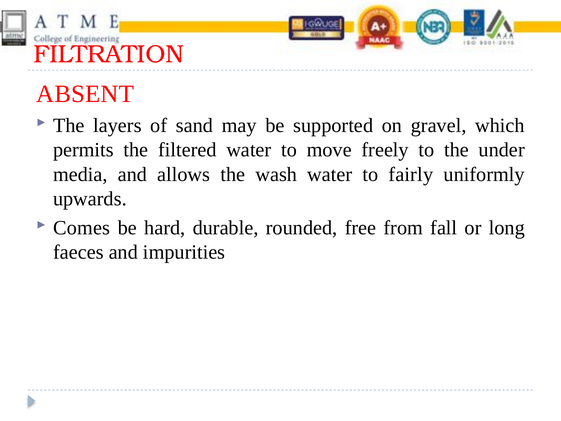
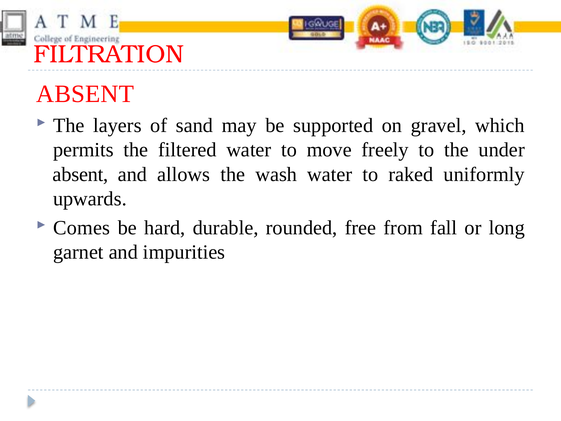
media: media -> absent (80, 174)
fairly: fairly -> raked (411, 174)
faeces: faeces -> garnet (78, 252)
